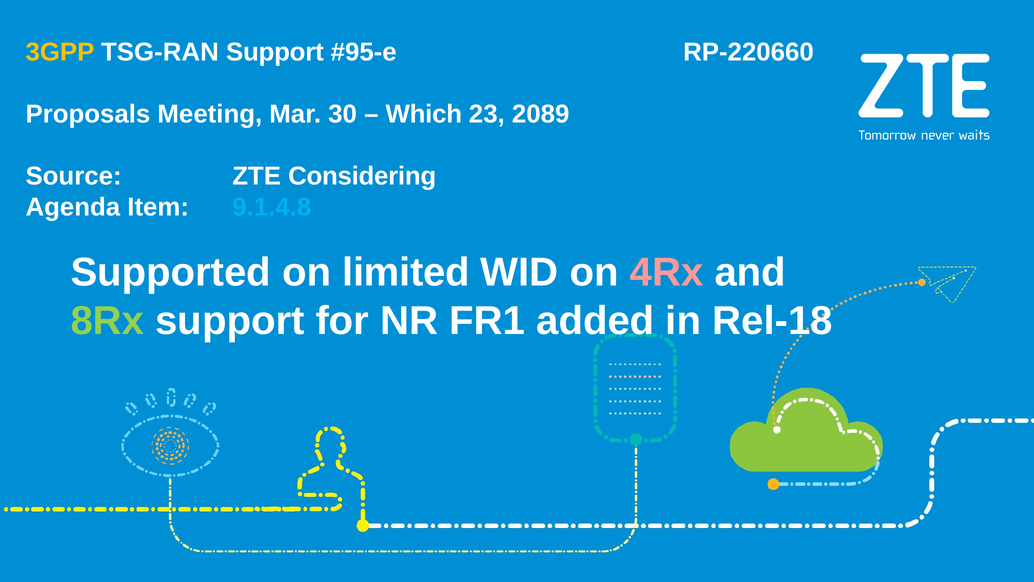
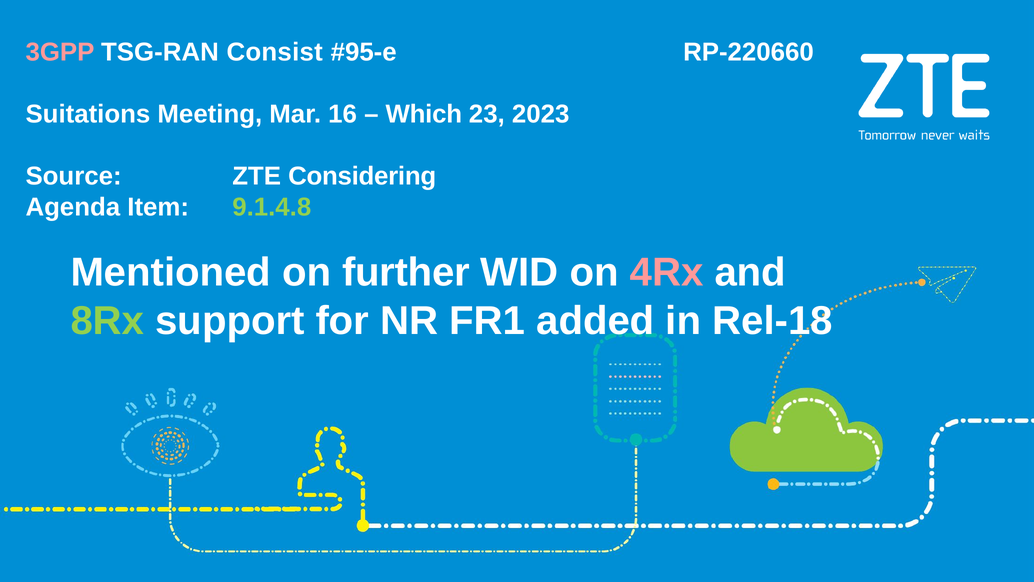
3GPP colour: yellow -> pink (60, 52)
TSG-RAN Support: Support -> Consist (275, 52)
Proposals: Proposals -> Suitations (88, 114)
30: 30 -> 16 (343, 114)
2089: 2089 -> 2023 (541, 114)
9.1.4.8 colour: light blue -> light green (272, 207)
Supported: Supported -> Mentioned (171, 272)
limited: limited -> further (406, 272)
